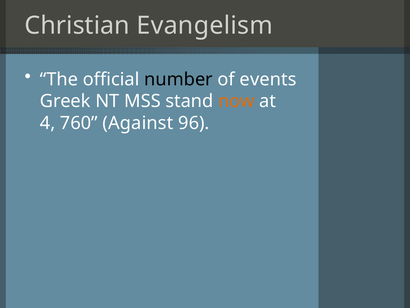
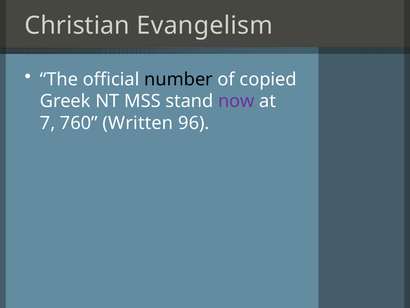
events: events -> copied (268, 79)
now colour: orange -> purple (236, 101)
4: 4 -> 7 (48, 123)
Against: Against -> Written (138, 123)
